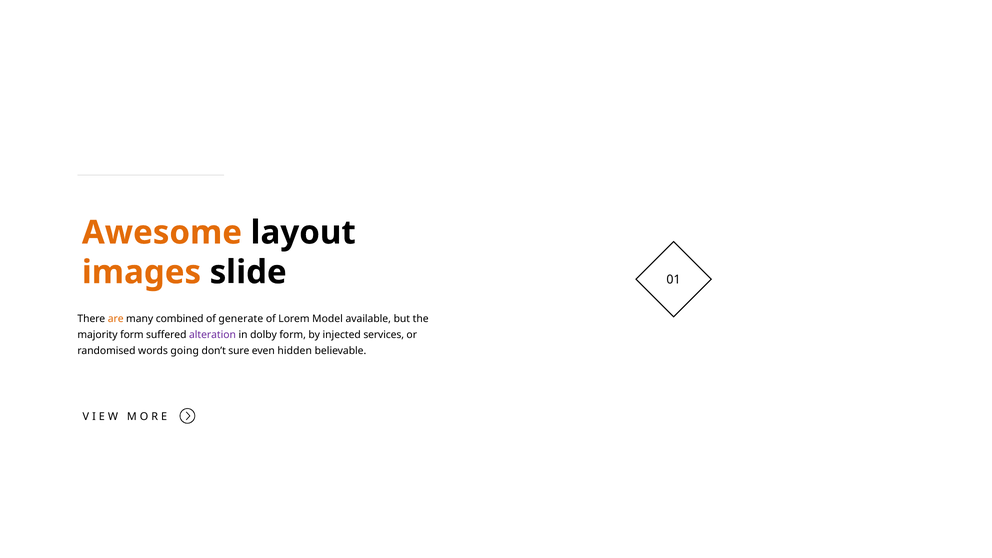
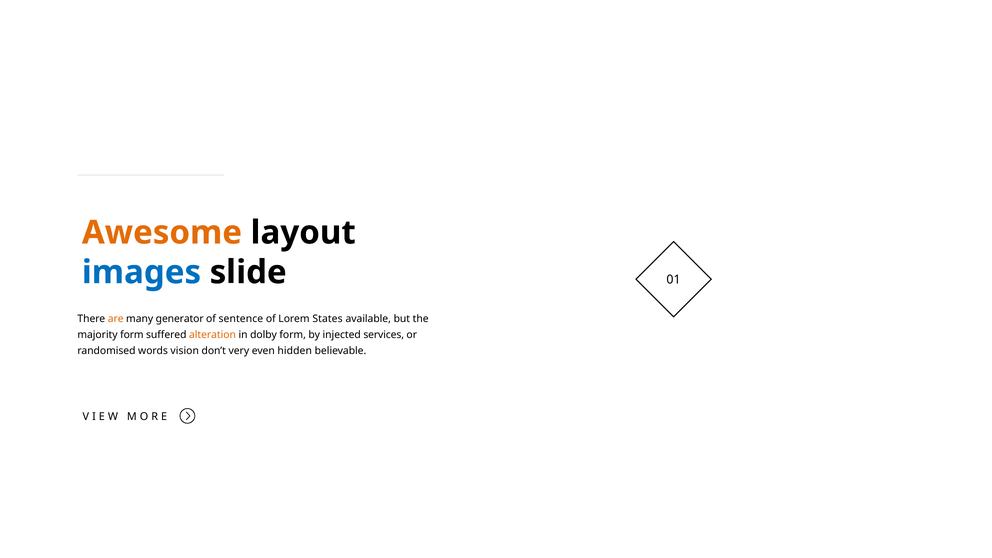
images colour: orange -> blue (142, 272)
combined: combined -> generator (180, 319)
generate: generate -> sentence (241, 319)
Model: Model -> States (328, 319)
alteration colour: purple -> orange (213, 335)
going: going -> vision (185, 351)
sure: sure -> very (239, 351)
